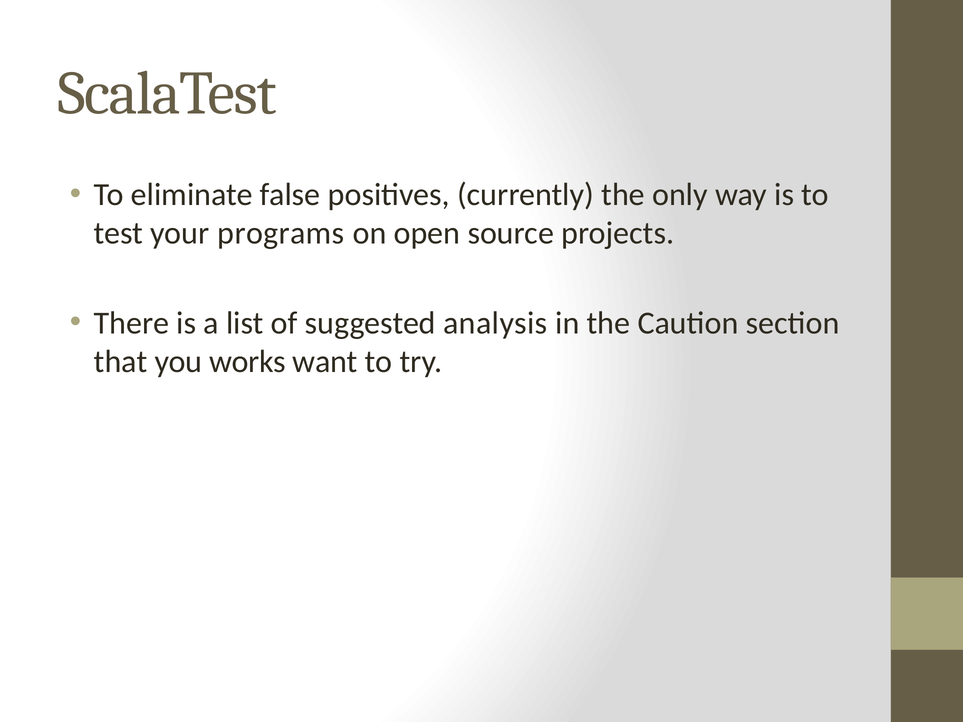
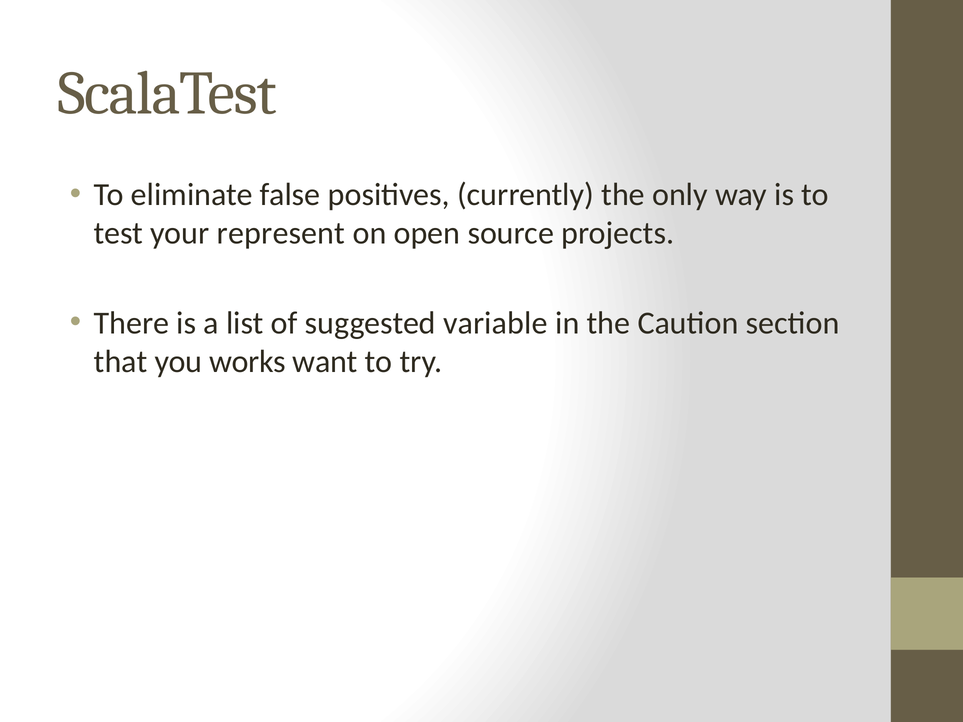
programs: programs -> represent (281, 233)
analysis: analysis -> variable (495, 323)
